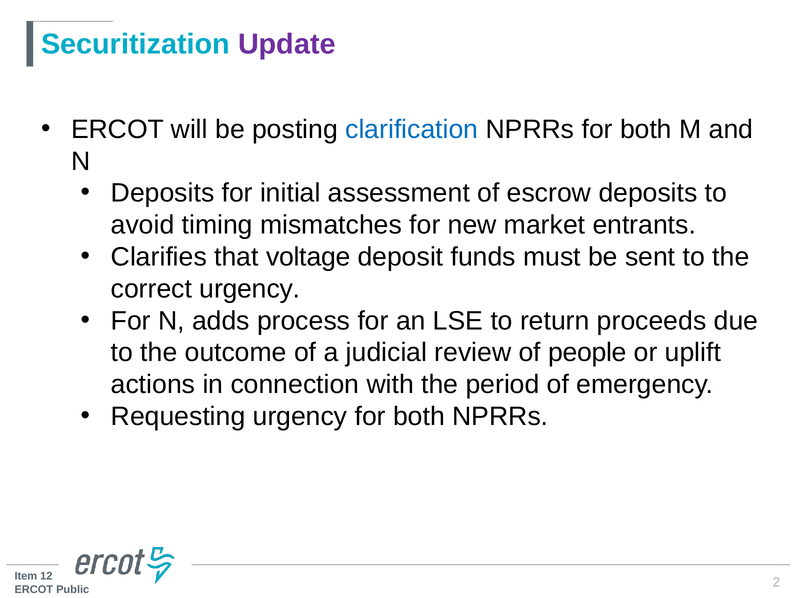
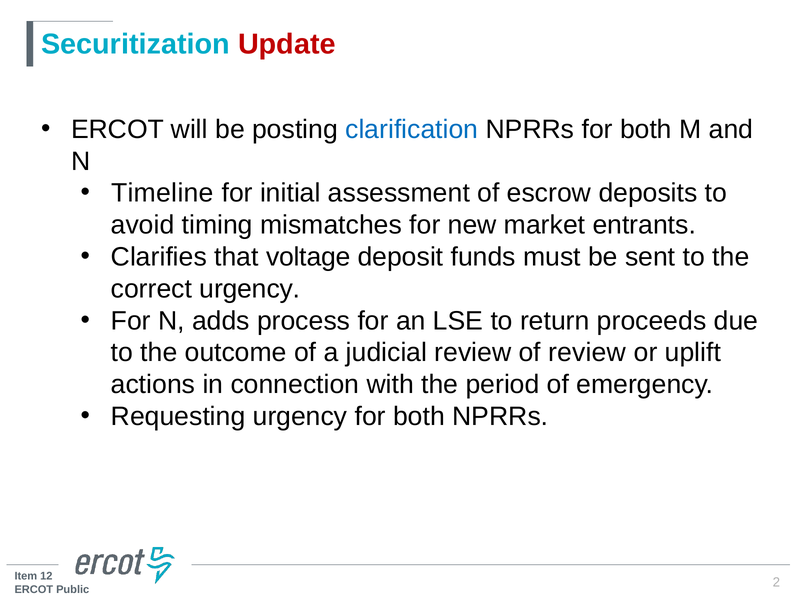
Update colour: purple -> red (287, 44)
Deposits: Deposits -> Timeline (162, 193)
of people: people -> review (587, 353)
